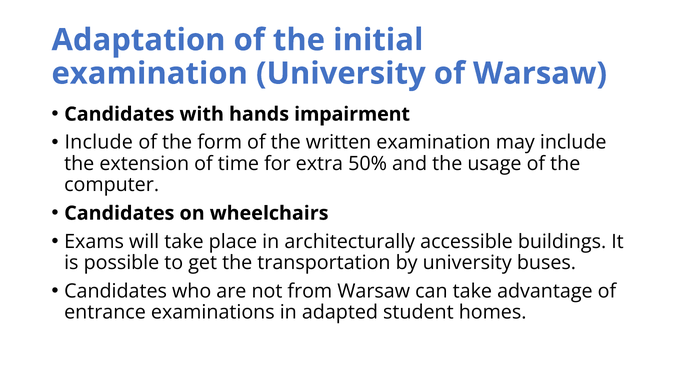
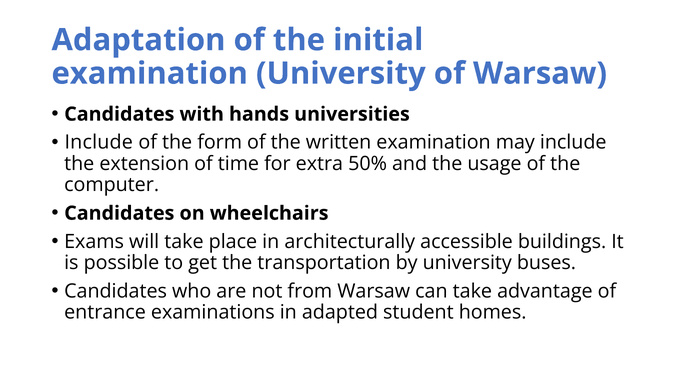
impairment: impairment -> universities (352, 114)
